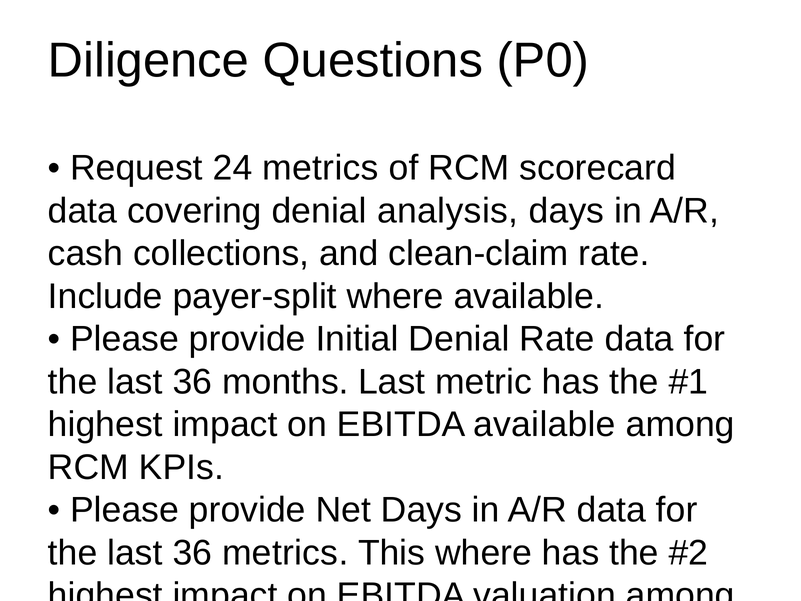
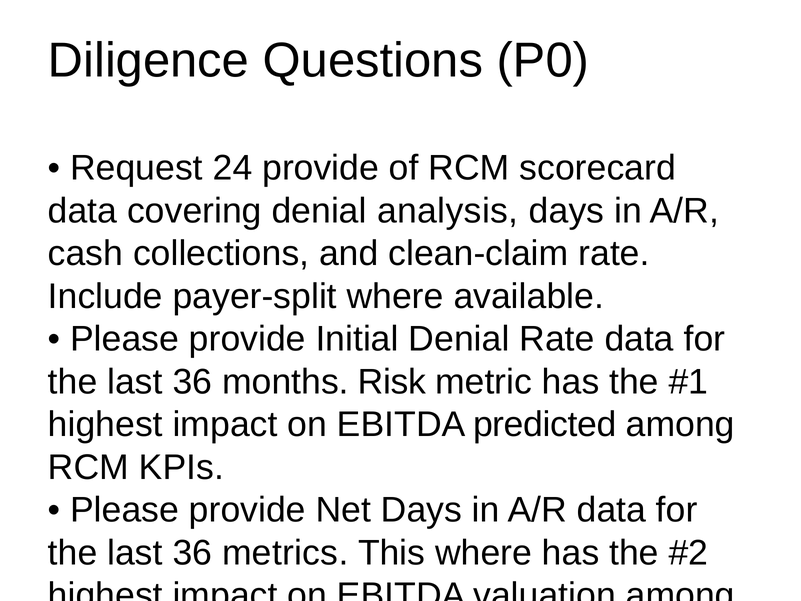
24 metrics: metrics -> provide (321, 168)
months Last: Last -> Risk (392, 382)
EBITDA available: available -> predicted (545, 424)
